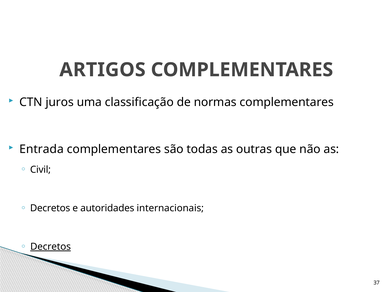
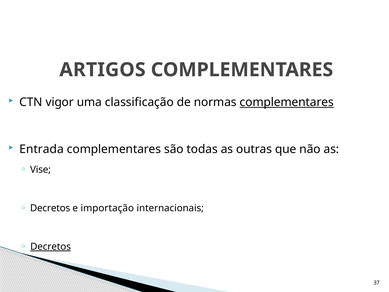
juros: juros -> vigor (60, 102)
complementares underline: none -> present (287, 102)
Civil: Civil -> Vise (40, 170)
autoridades: autoridades -> importação (107, 208)
